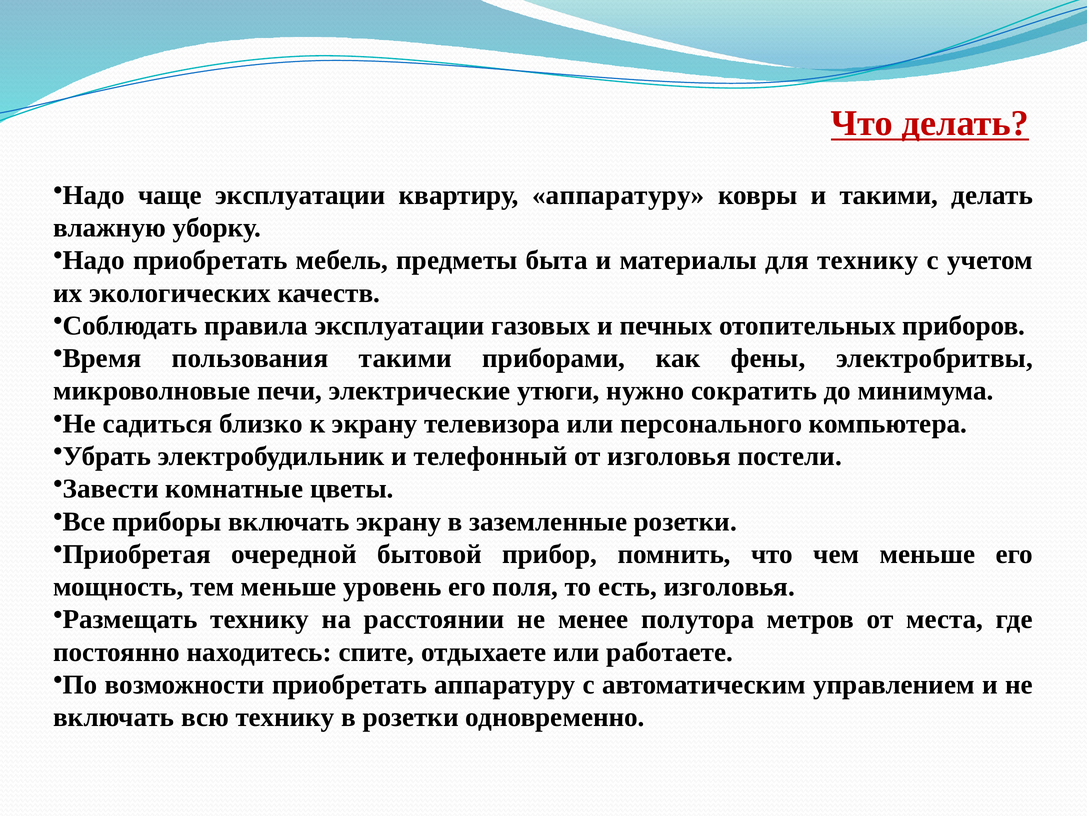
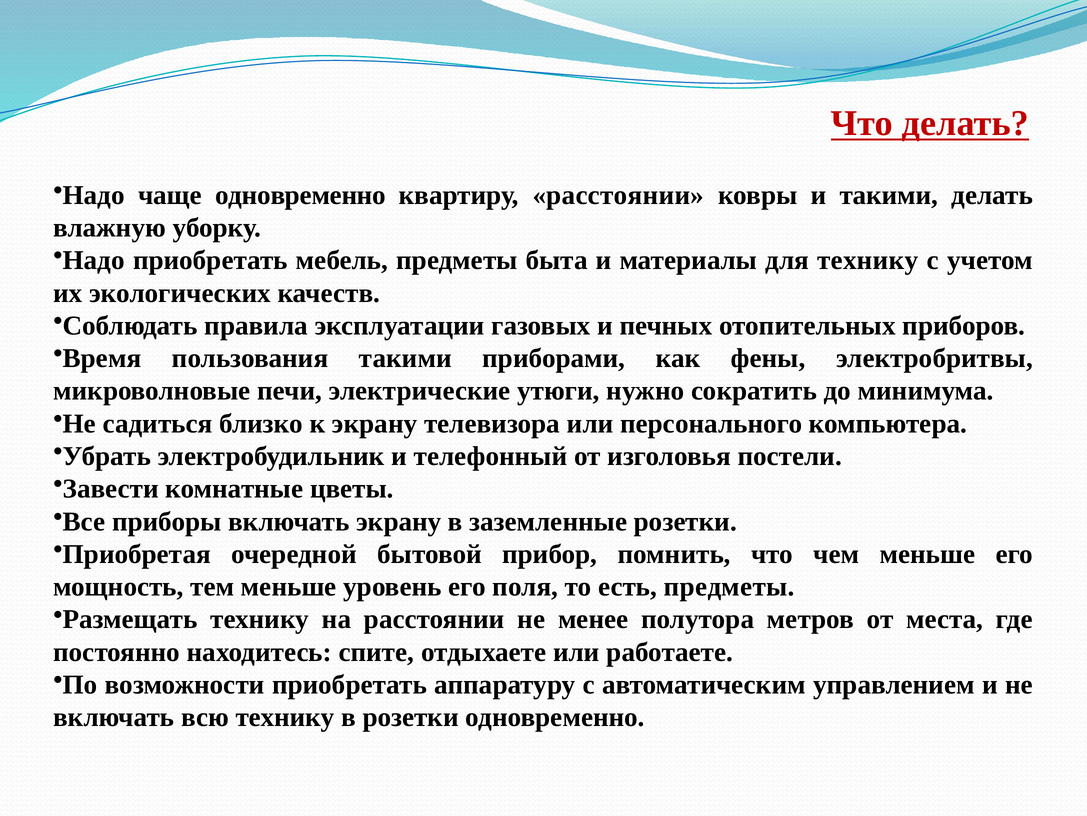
чаще эксплуатации: эксплуатации -> одновременно (300, 195)
квартиру аппаратуру: аппаратуру -> расстоянии (618, 195)
есть изголовья: изголовья -> предметы (729, 586)
